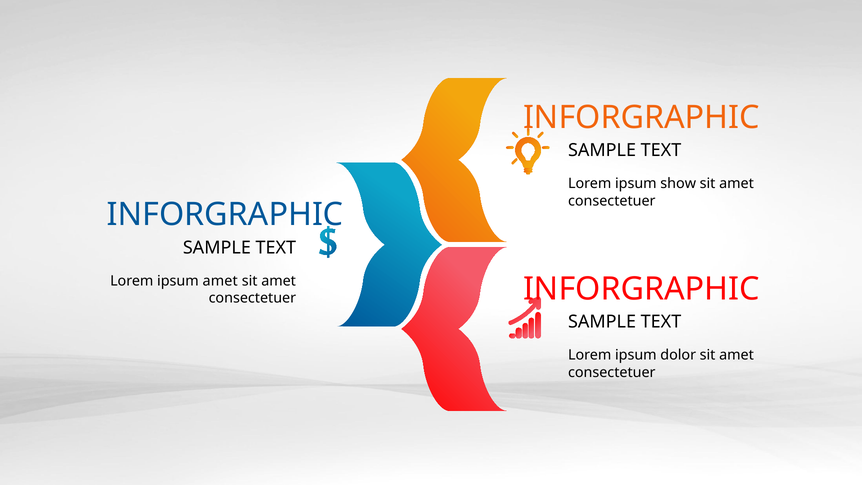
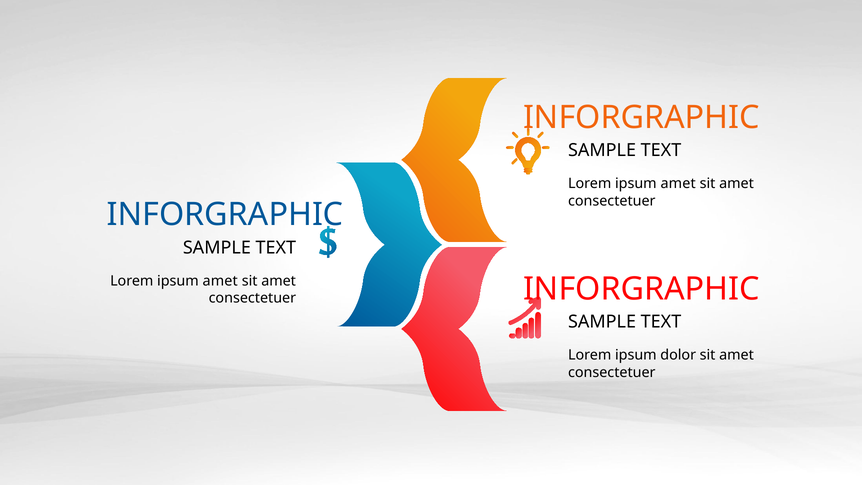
show: show -> amet (678, 184)
